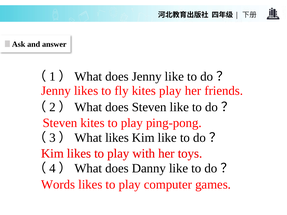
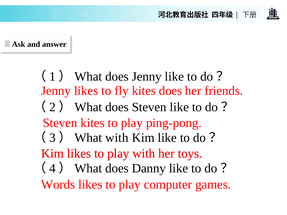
kites play: play -> does (170, 91)
likes: likes -> with (117, 138)
